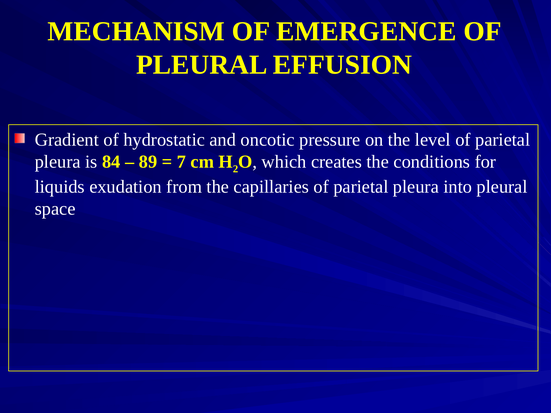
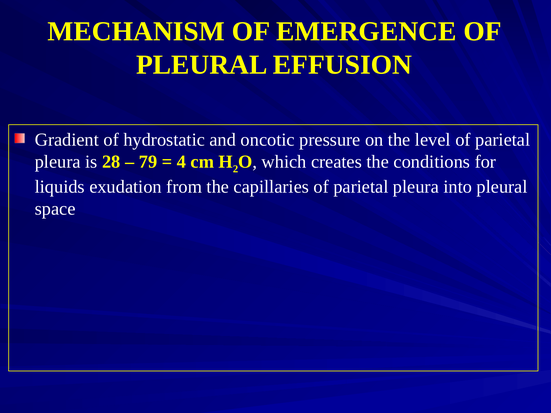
84: 84 -> 28 (111, 162)
89: 89 -> 79 (148, 162)
7: 7 -> 4 (181, 162)
